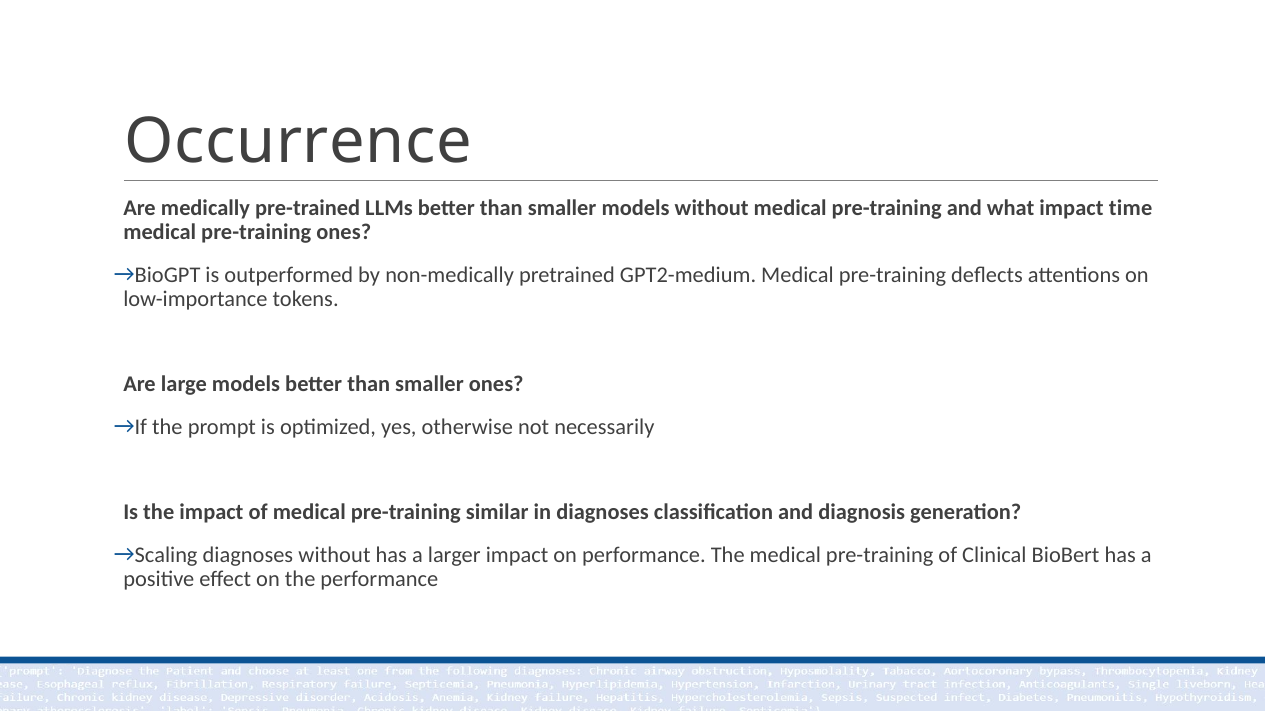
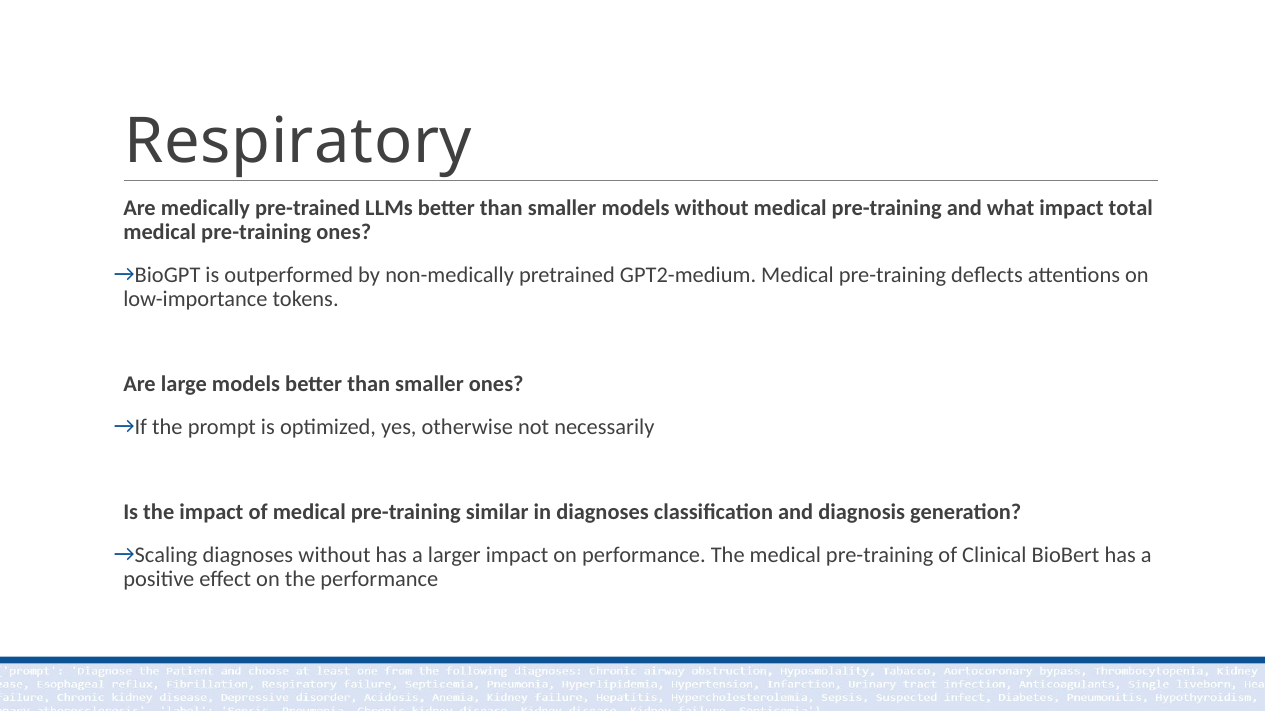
Occurrence: Occurrence -> Respiratory (298, 142)
time: time -> total (1131, 208)
